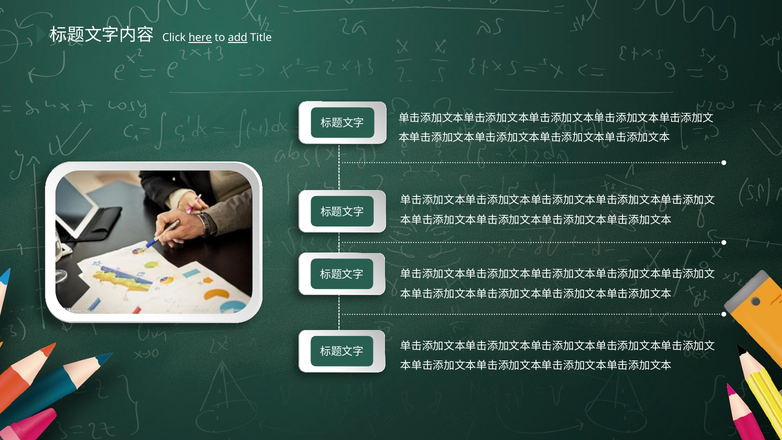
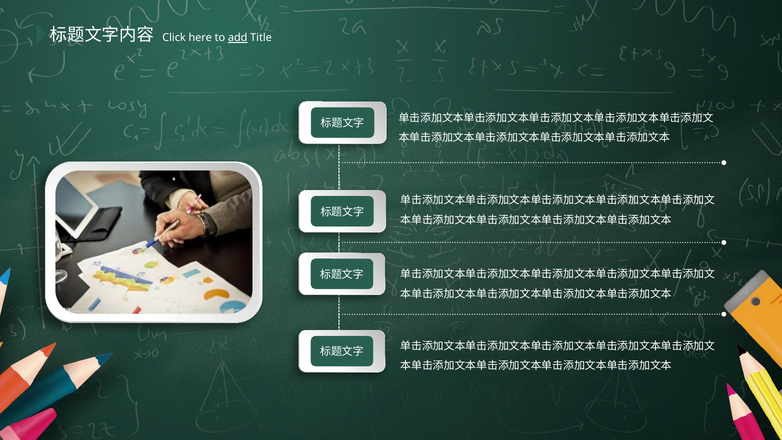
here underline: present -> none (200, 38)
